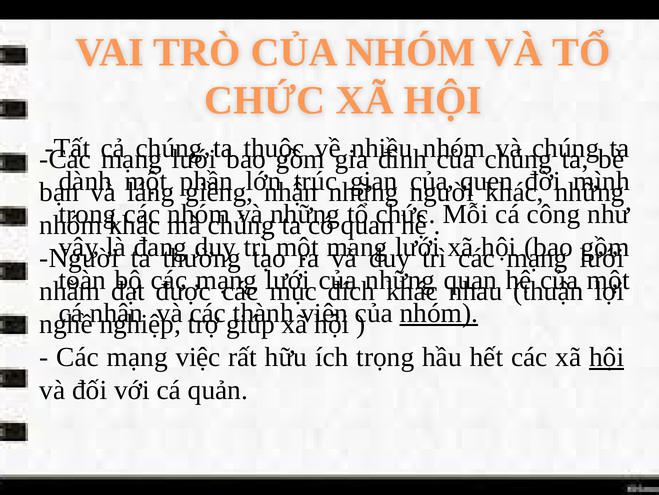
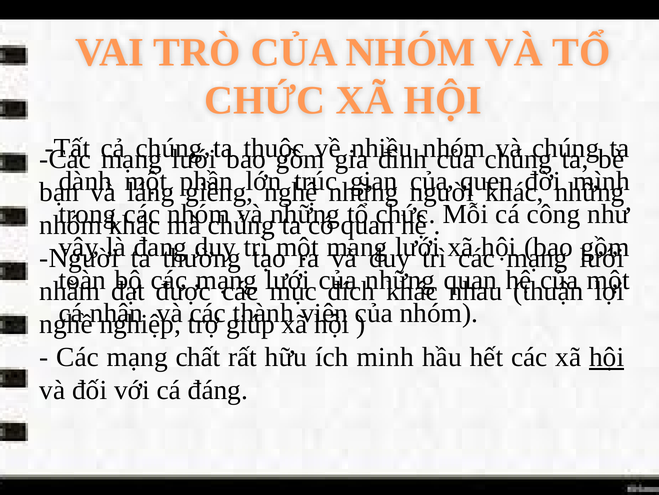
nhận: nhận -> nghệ (291, 192)
nhóm underline: present -> none (439, 313)
việc: việc -> chất (198, 357)
trọng: trọng -> minh (385, 357)
quản: quản -> đáng (218, 390)
